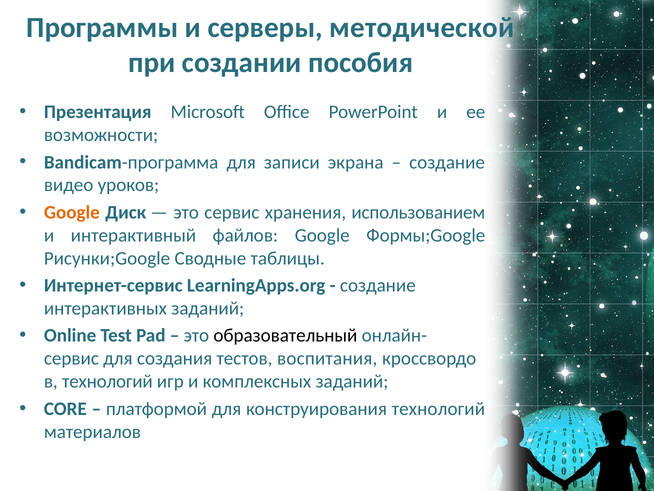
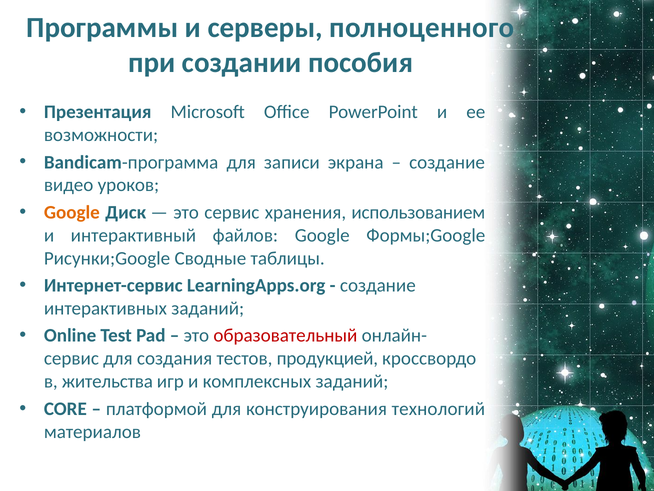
методической: методической -> полноценного (422, 28)
образовательный colour: black -> red (285, 335)
воспитания: воспитания -> продукцией (327, 358)
технологий: технологий -> жительства (107, 381)
